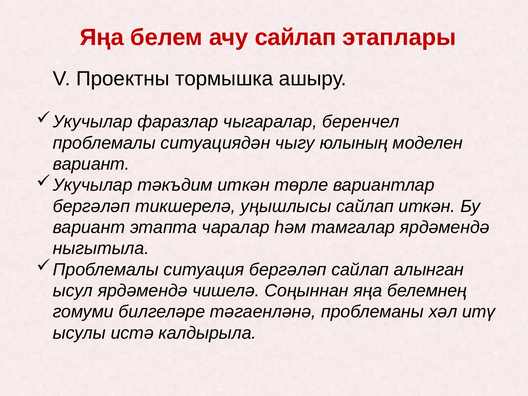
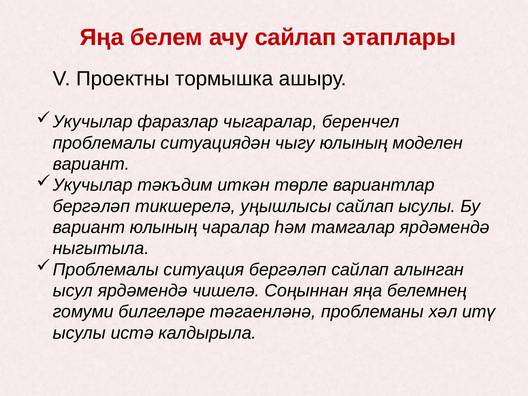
сайлап иткән: иткән -> ысулы (427, 206)
вариант этапта: этапта -> юлының (164, 227)
